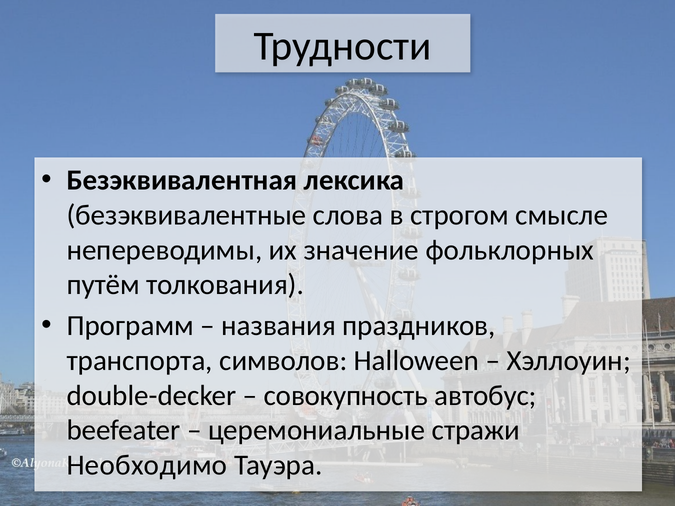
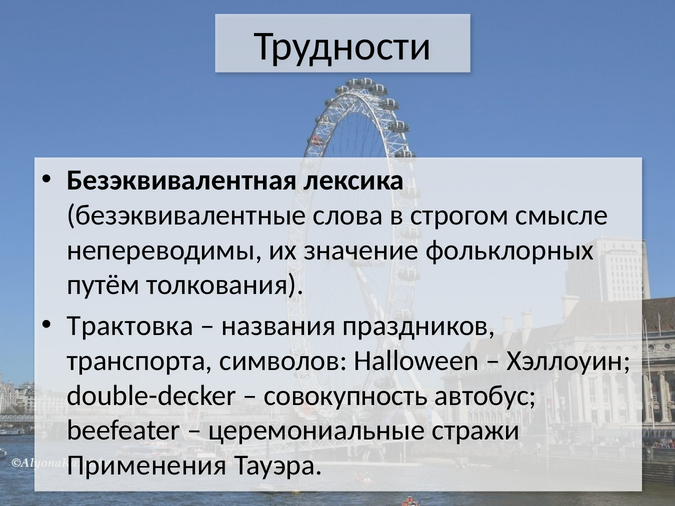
Программ: Программ -> Трактовка (130, 326)
Необходимо: Необходимо -> Применения (147, 465)
